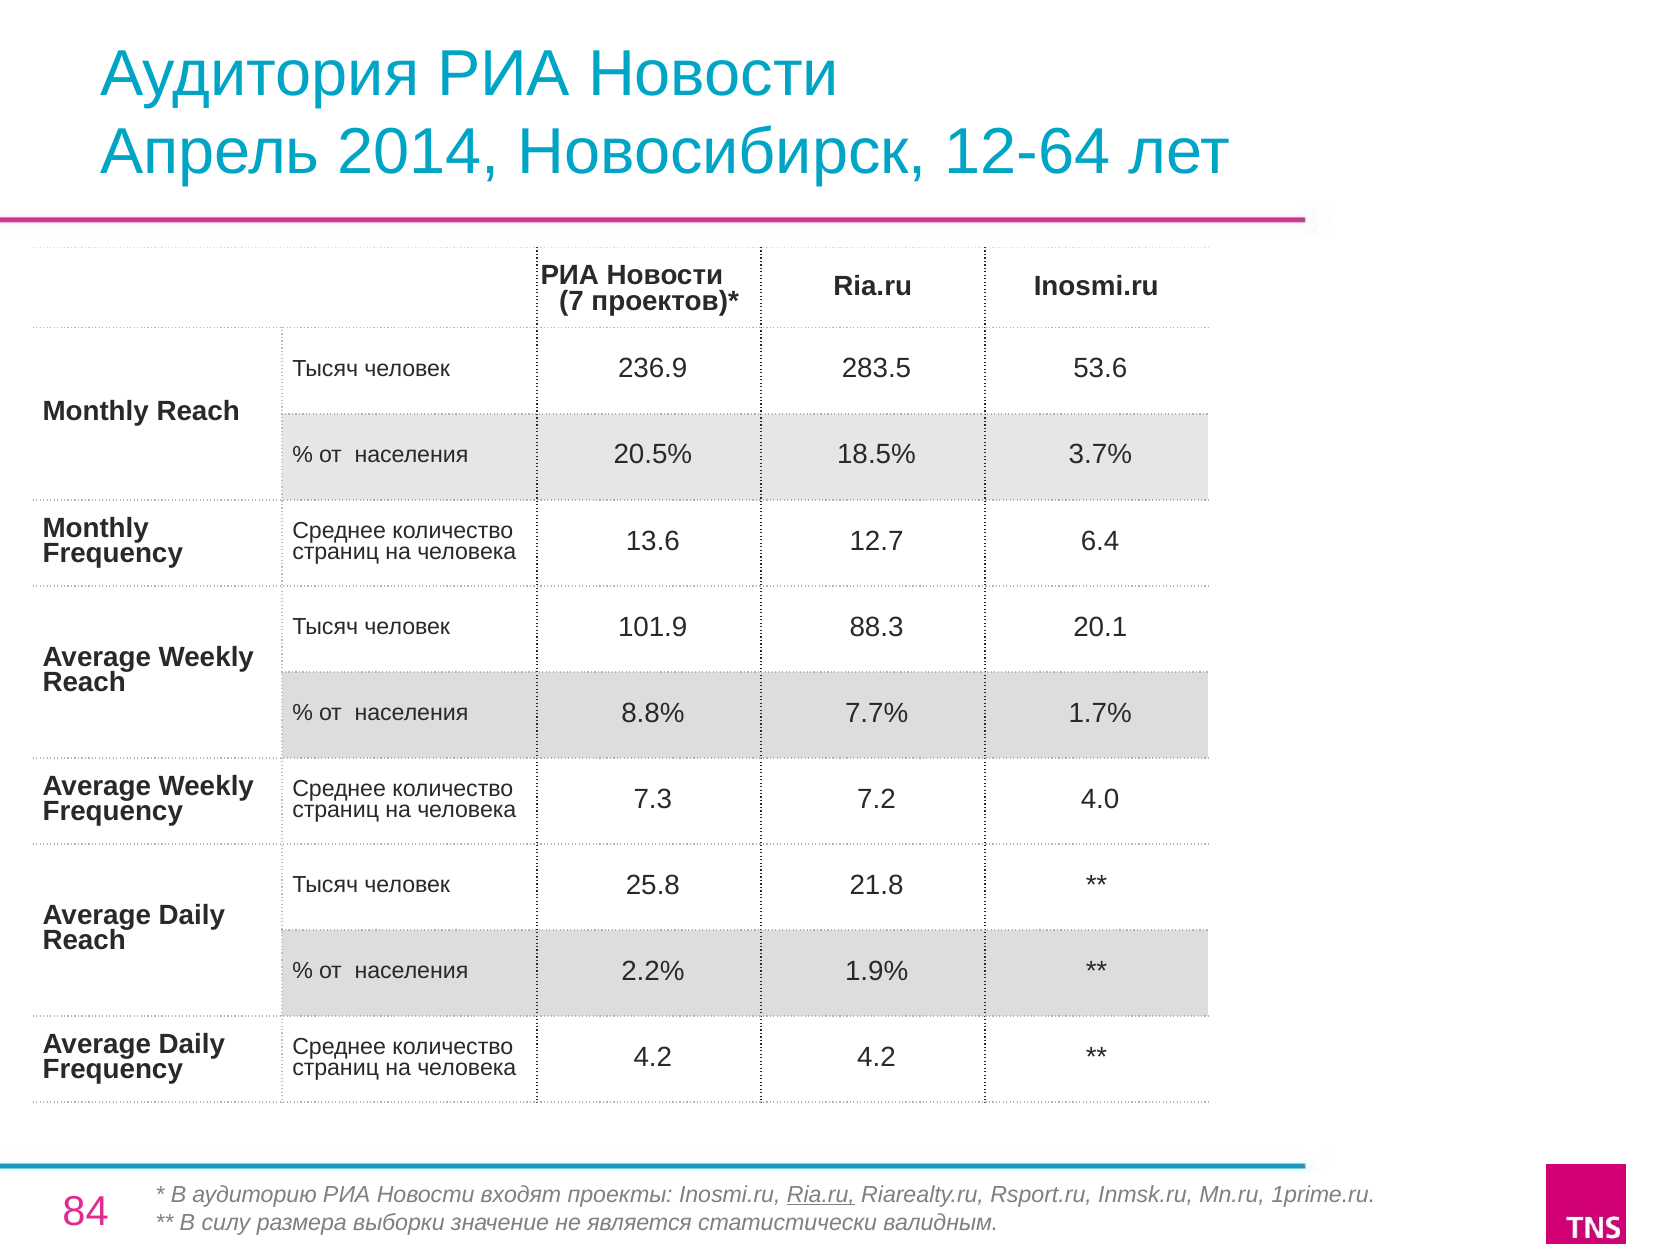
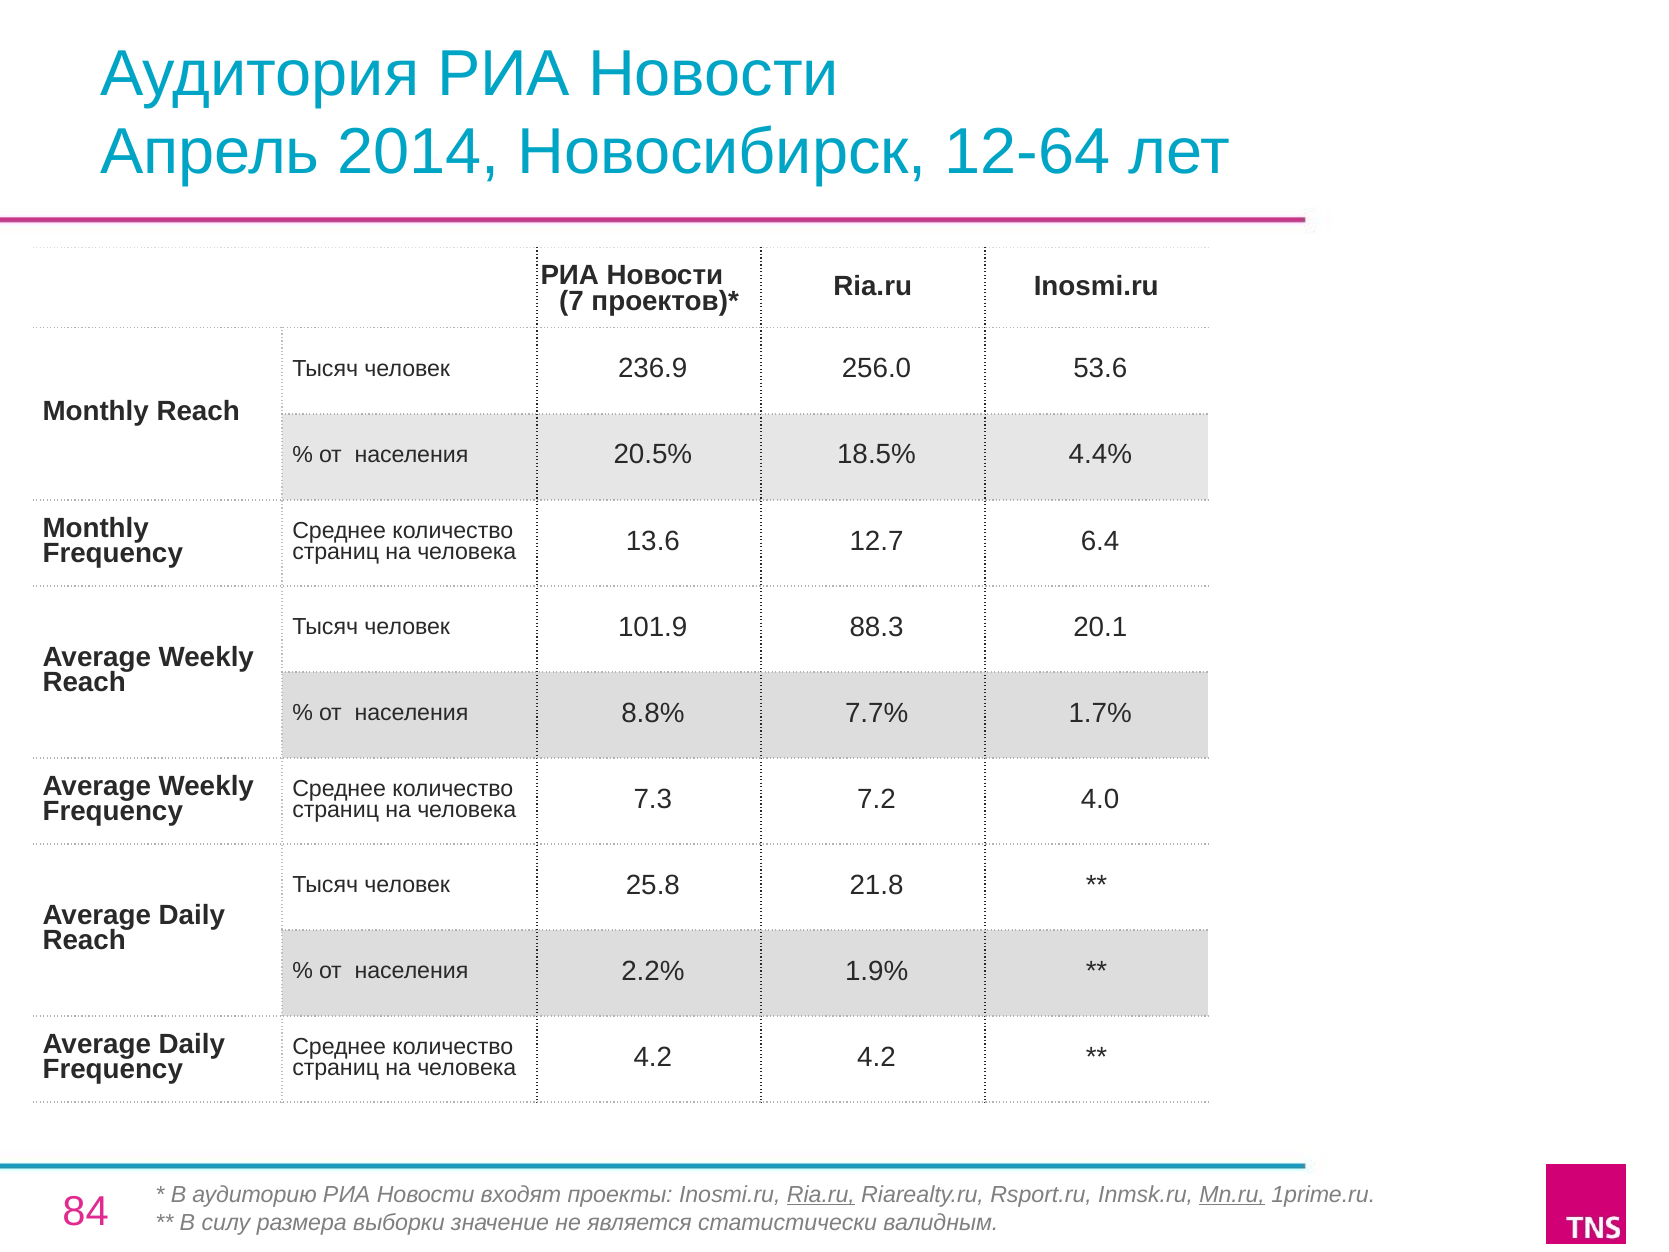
283.5: 283.5 -> 256.0 (876, 369)
3.7%: 3.7% -> 4.4% (1100, 455)
Mn.ru underline: none -> present (1232, 1194)
